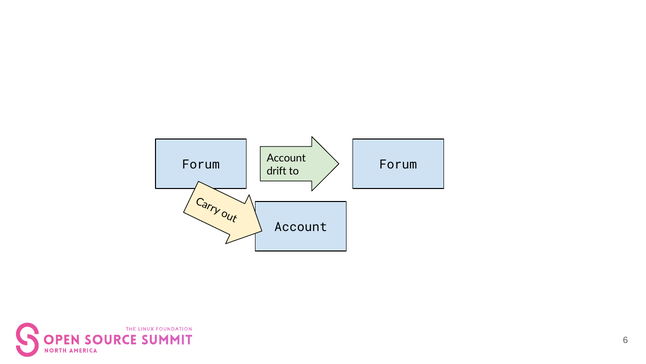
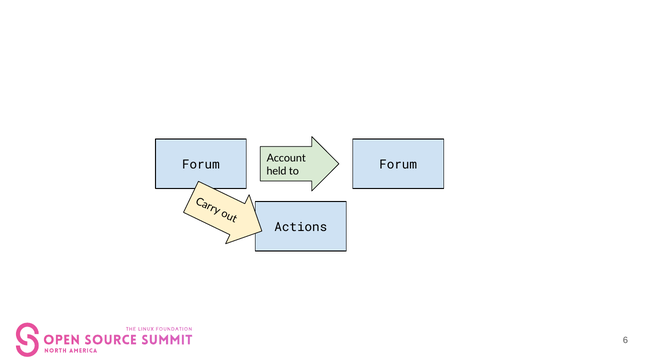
drift: drift -> held (277, 171)
Account: Account -> Actions (301, 227)
